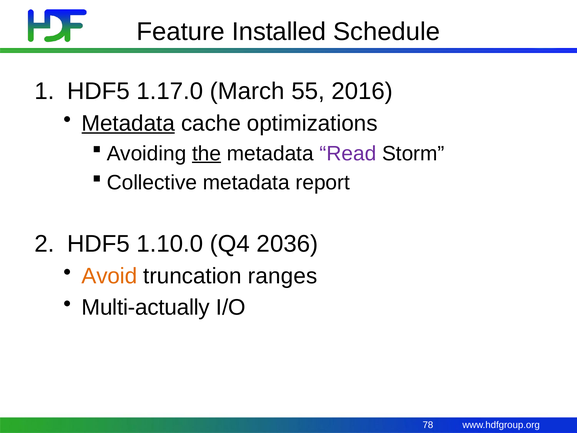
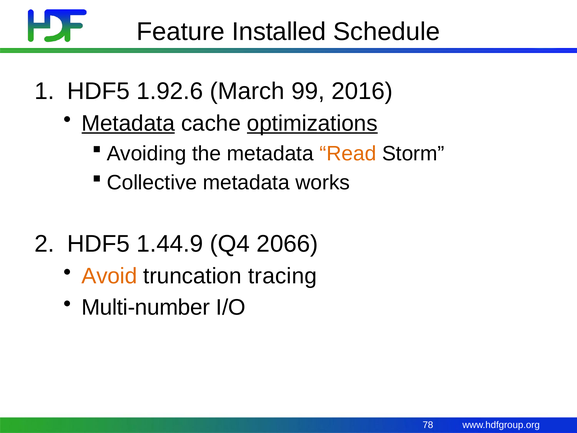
1.17.0: 1.17.0 -> 1.92.6 (170, 91)
55: 55 -> 99 (308, 91)
optimizations underline: none -> present (312, 123)
the underline: present -> none (207, 153)
Read colour: purple -> orange (348, 153)
report: report -> works (323, 183)
1.10.0: 1.10.0 -> 1.44.9 (170, 244)
2036: 2036 -> 2066 (287, 244)
ranges: ranges -> tracing (283, 276)
Multi-actually: Multi-actually -> Multi-number (146, 307)
